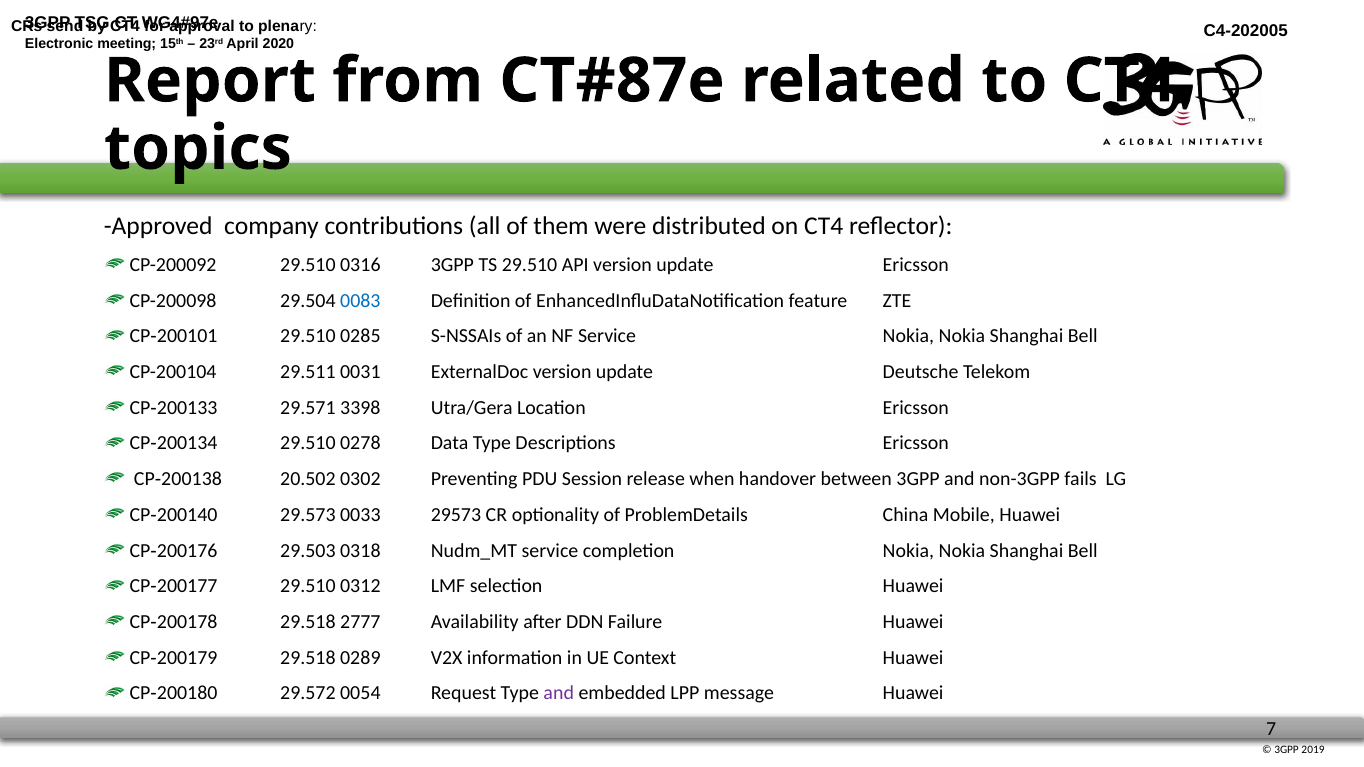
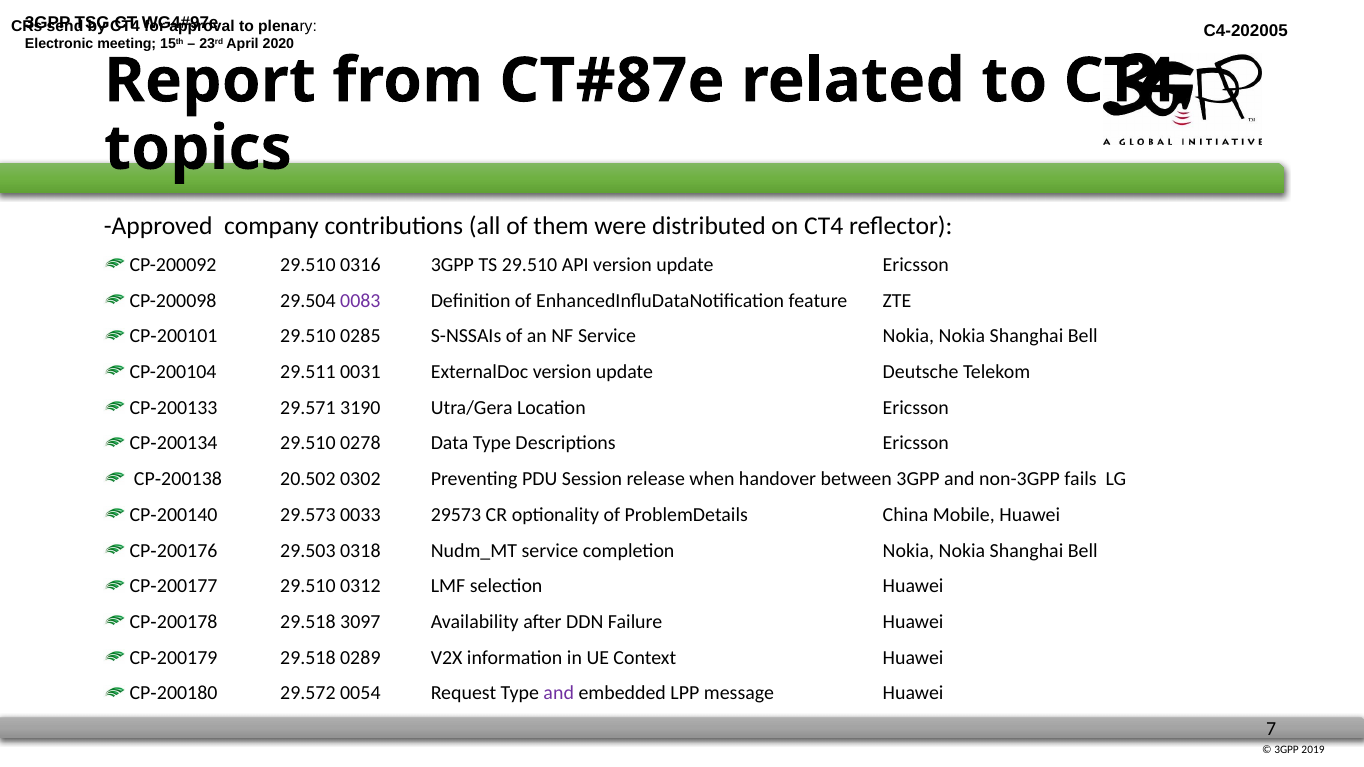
0083 colour: blue -> purple (360, 301)
3398: 3398 -> 3190 (360, 408)
2777: 2777 -> 3097 (360, 622)
